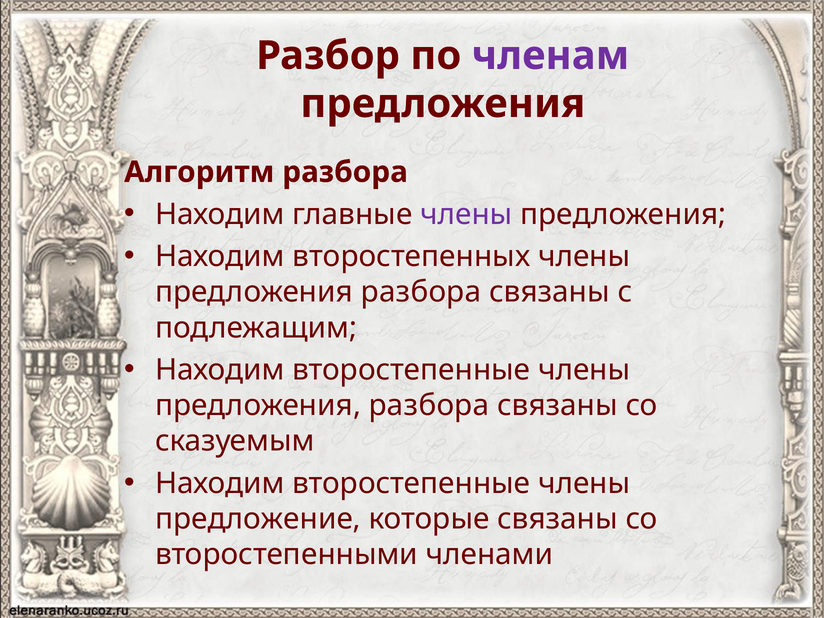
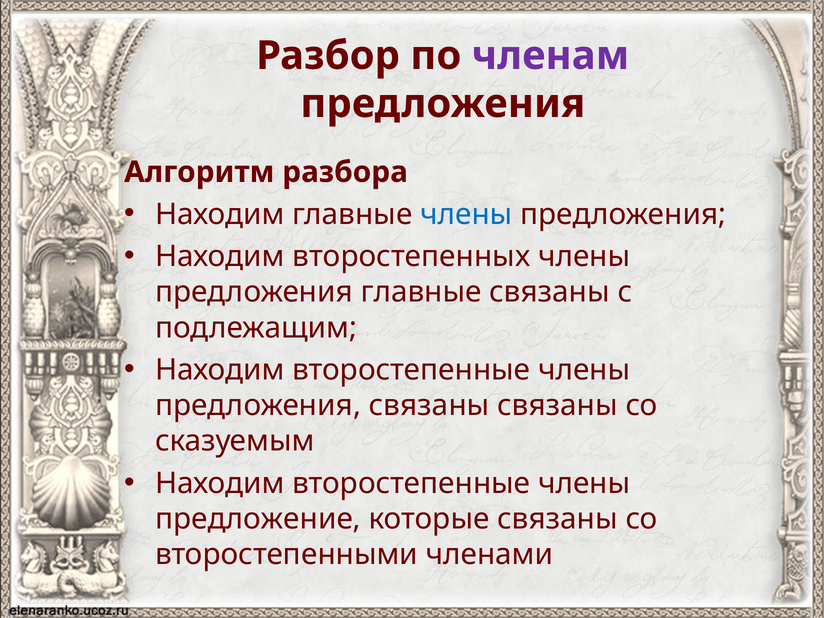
члены colour: purple -> blue (466, 214)
разбора: разбора -> главные (421, 292)
разбора: разбора -> связаны (429, 405)
